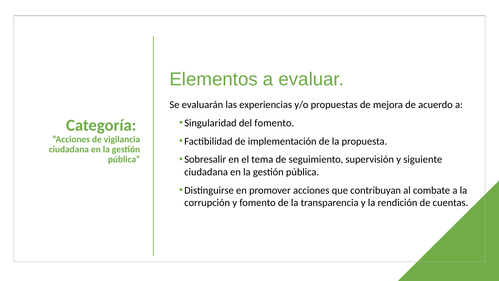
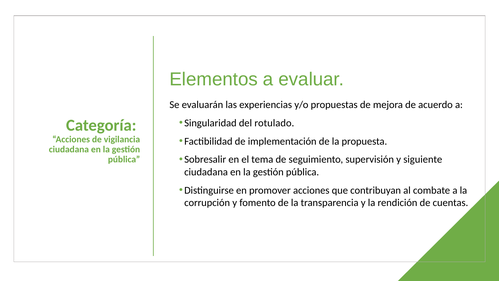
del fomento: fomento -> rotulado (274, 123)
